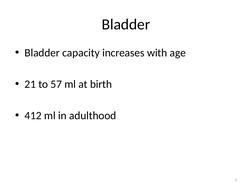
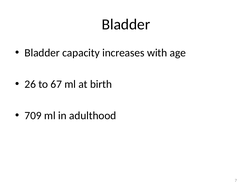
21: 21 -> 26 (30, 84)
57: 57 -> 67 (56, 84)
412: 412 -> 709 (33, 116)
